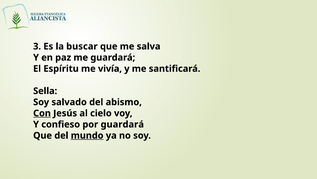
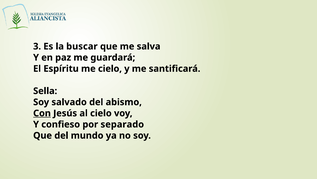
me vivía: vivía -> cielo (110, 68)
por guardará: guardará -> separado (122, 124)
mundo underline: present -> none (87, 135)
